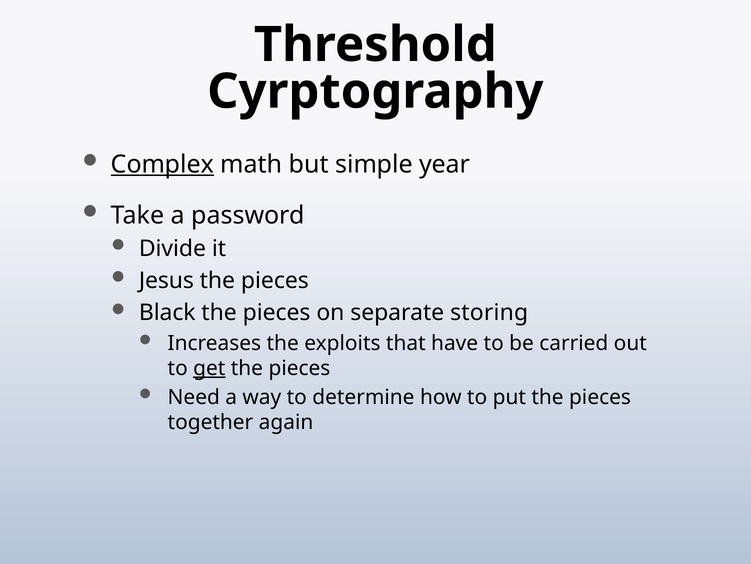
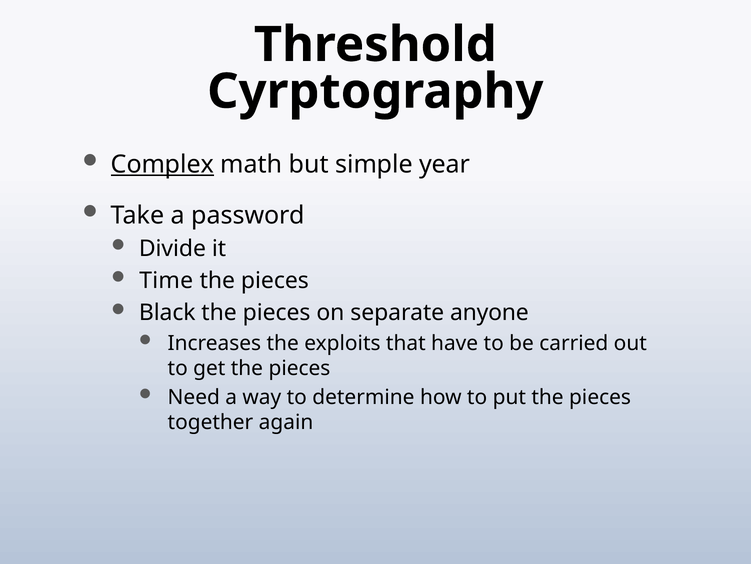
Jesus: Jesus -> Time (166, 280)
storing: storing -> anyone (489, 312)
get underline: present -> none (209, 368)
